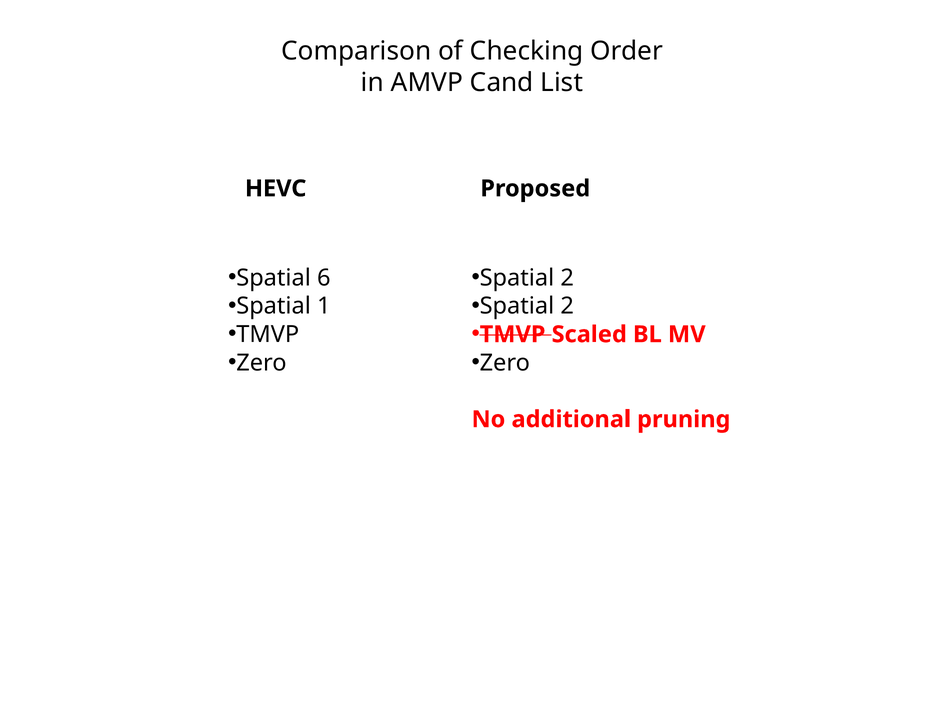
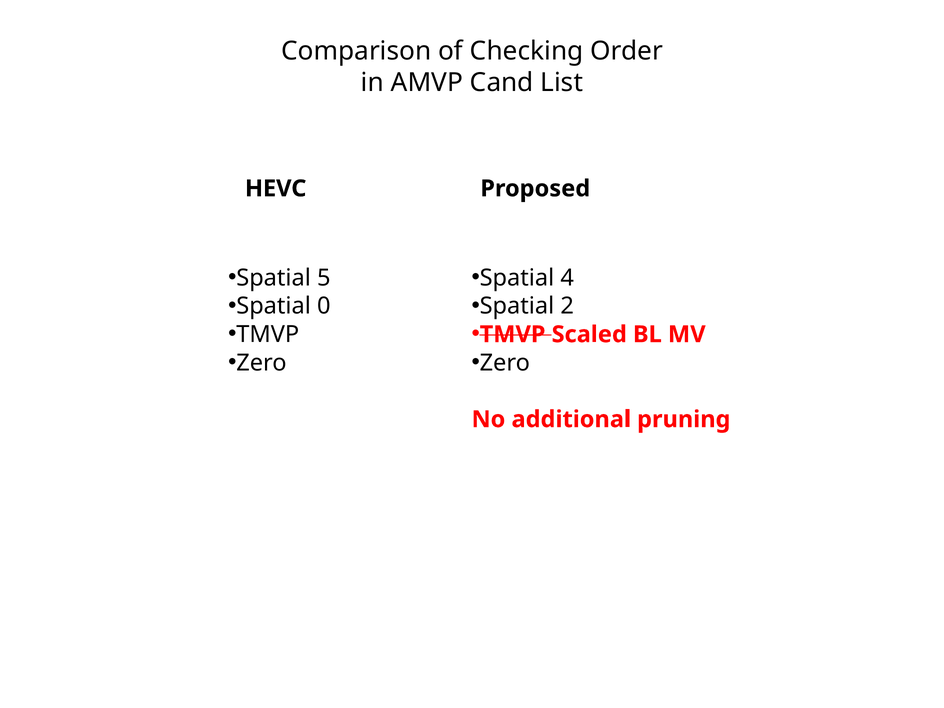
6: 6 -> 5 (324, 278)
2: 2 -> 4 (567, 278)
1: 1 -> 0 (324, 306)
